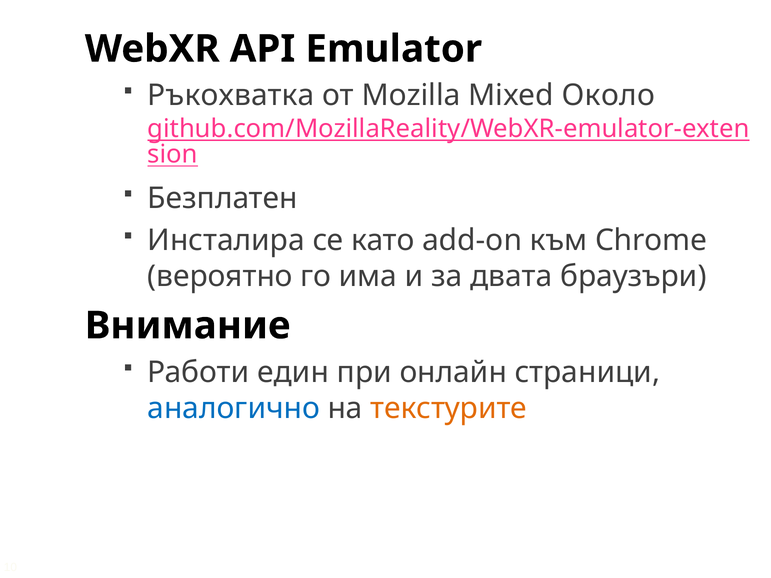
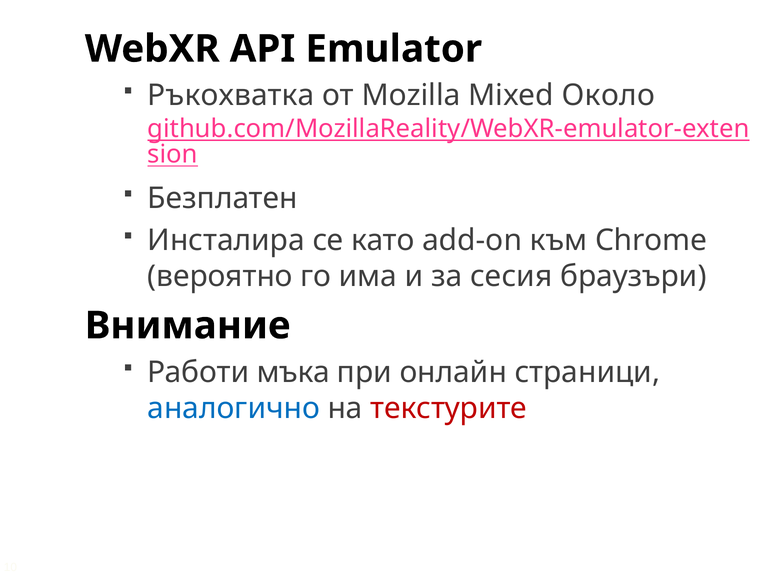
двата: двата -> сесия (511, 276)
един: един -> мъка (293, 372)
текстурите colour: orange -> red (449, 408)
